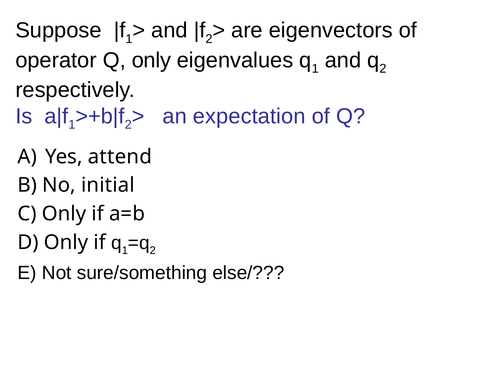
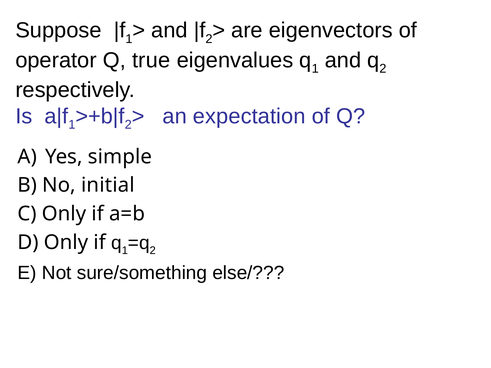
Q only: only -> true (151, 60)
attend: attend -> simple (120, 157)
